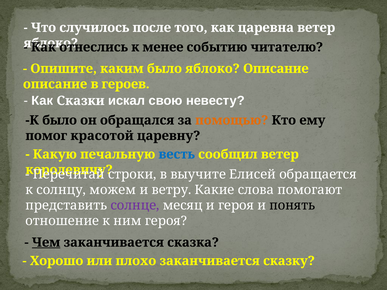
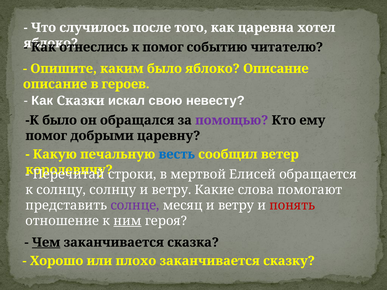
царевна ветер: ветер -> хотел (316, 28)
к менее: менее -> помог (163, 47)
помощью colour: orange -> purple (232, 120)
красотой: красотой -> добрыми (102, 136)
выучите: выучите -> мертвой (198, 175)
солнцу можем: можем -> солнцу (113, 190)
месяц и героя: героя -> ветру (236, 206)
понять colour: black -> red (292, 206)
ним underline: none -> present (127, 221)
